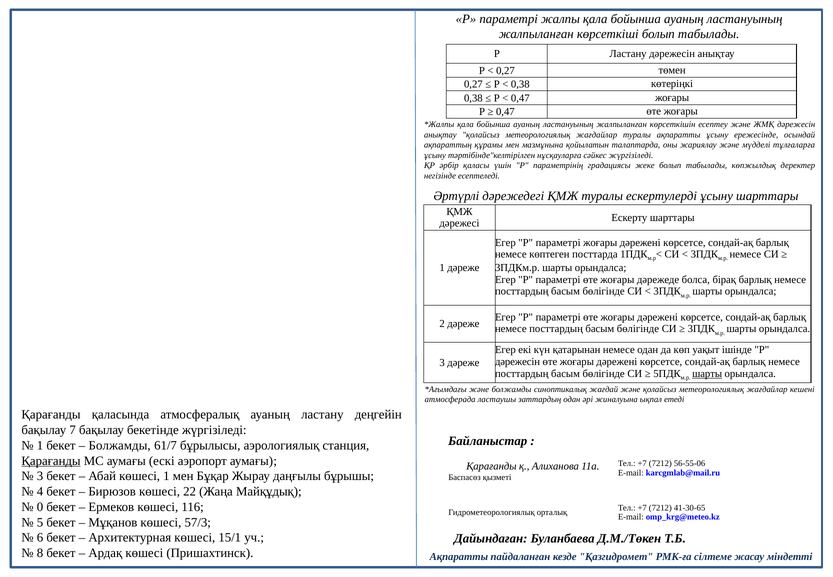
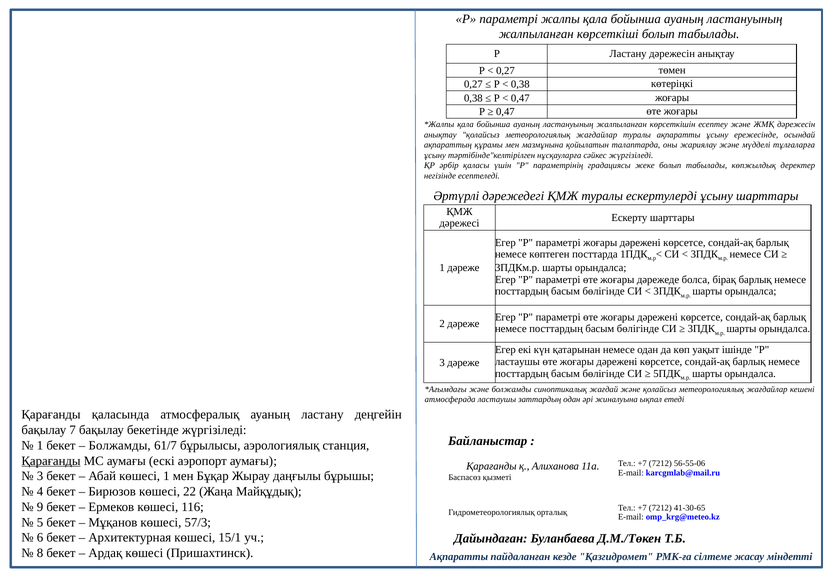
дәрежесін: дәрежесін -> ластаушы (517, 362)
шарты underline: present -> none (707, 373)
0: 0 -> 9 (40, 507)
